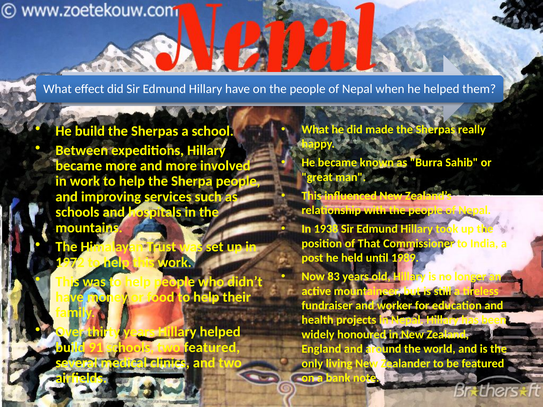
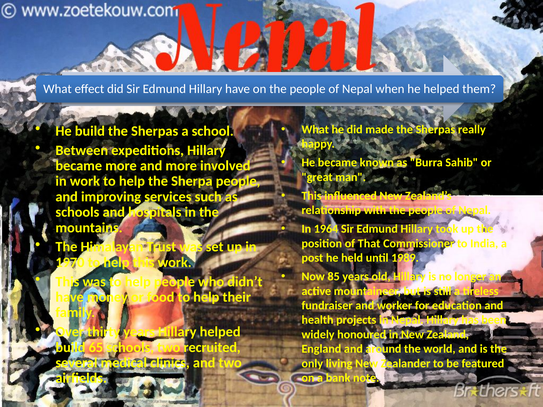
1938: 1938 -> 1964 (326, 229)
1972: 1972 -> 1970 (70, 263)
83: 83 -> 85 (334, 277)
91: 91 -> 65 (96, 348)
two featured: featured -> recruited (212, 348)
